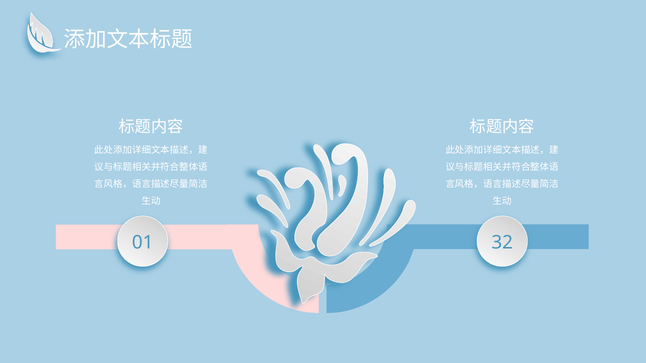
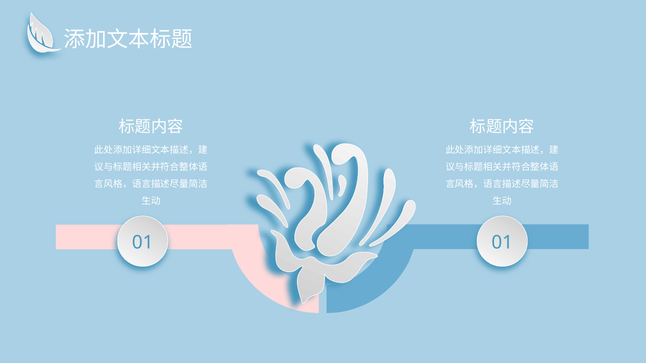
01 32: 32 -> 01 (502, 243)
